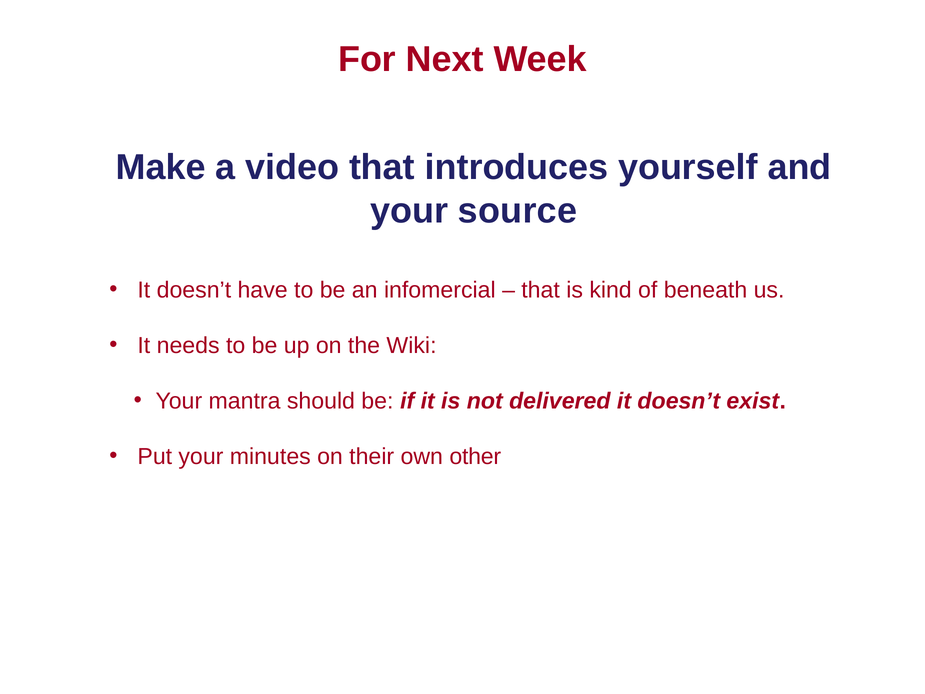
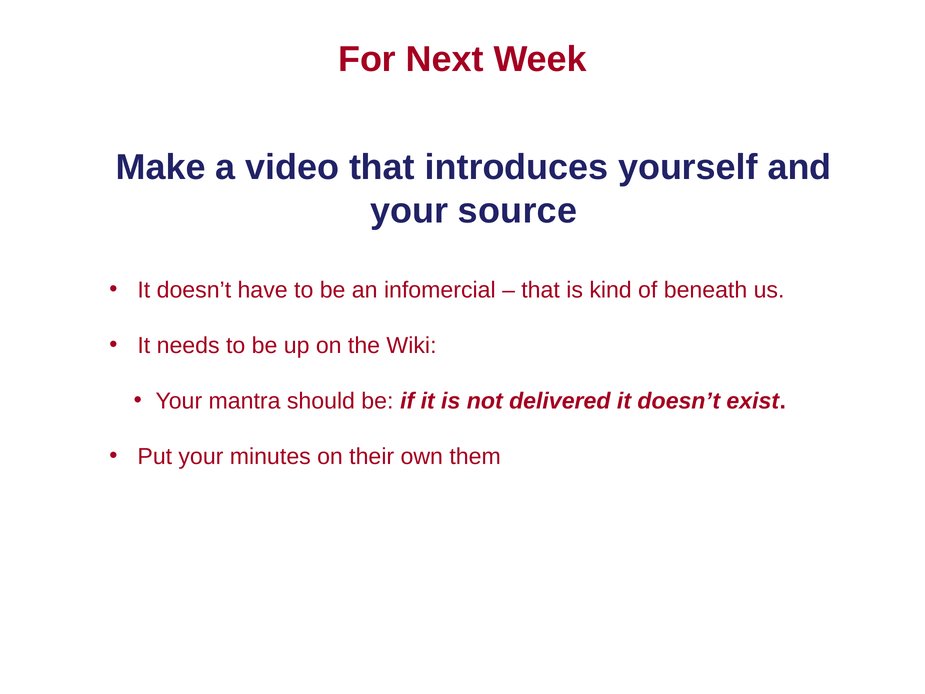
other: other -> them (475, 456)
